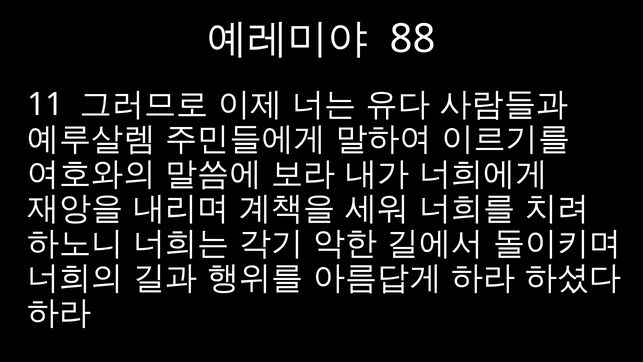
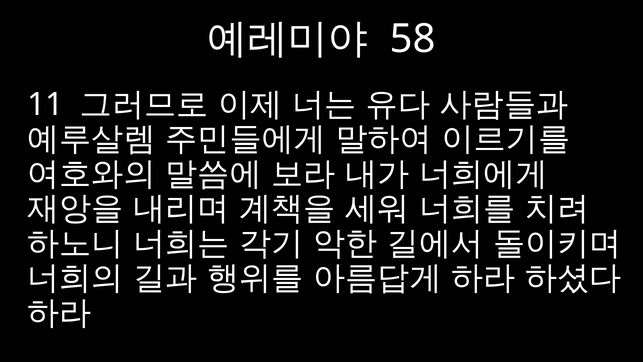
88: 88 -> 58 (413, 39)
